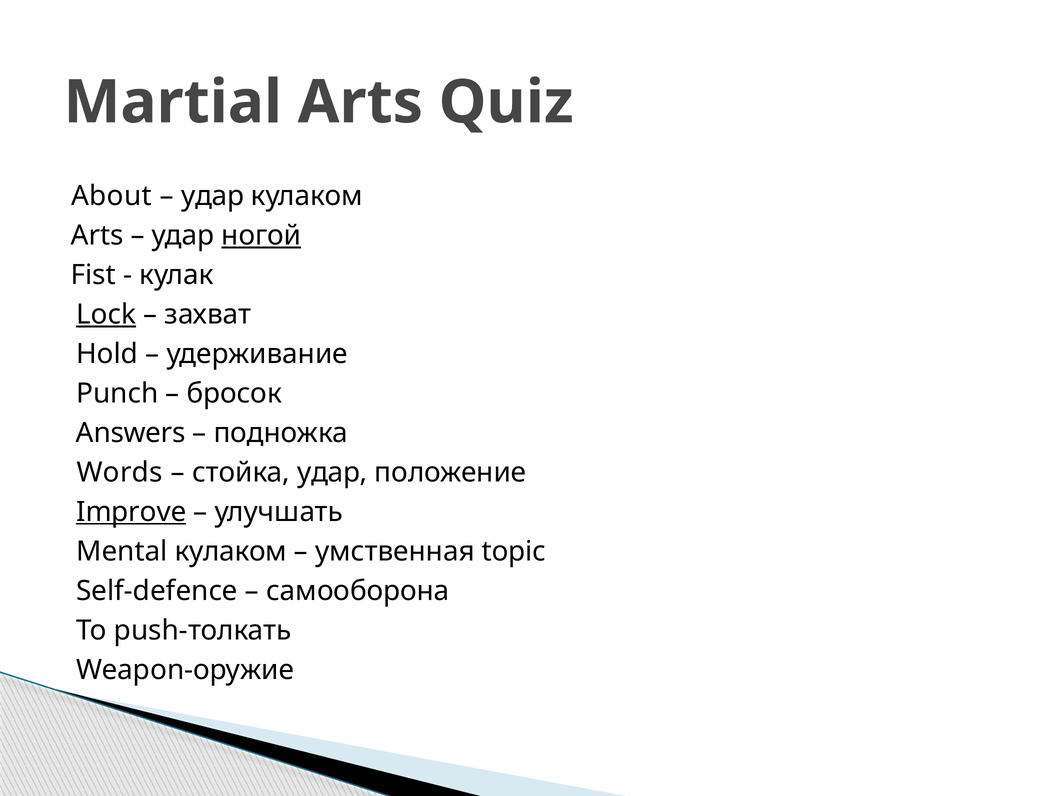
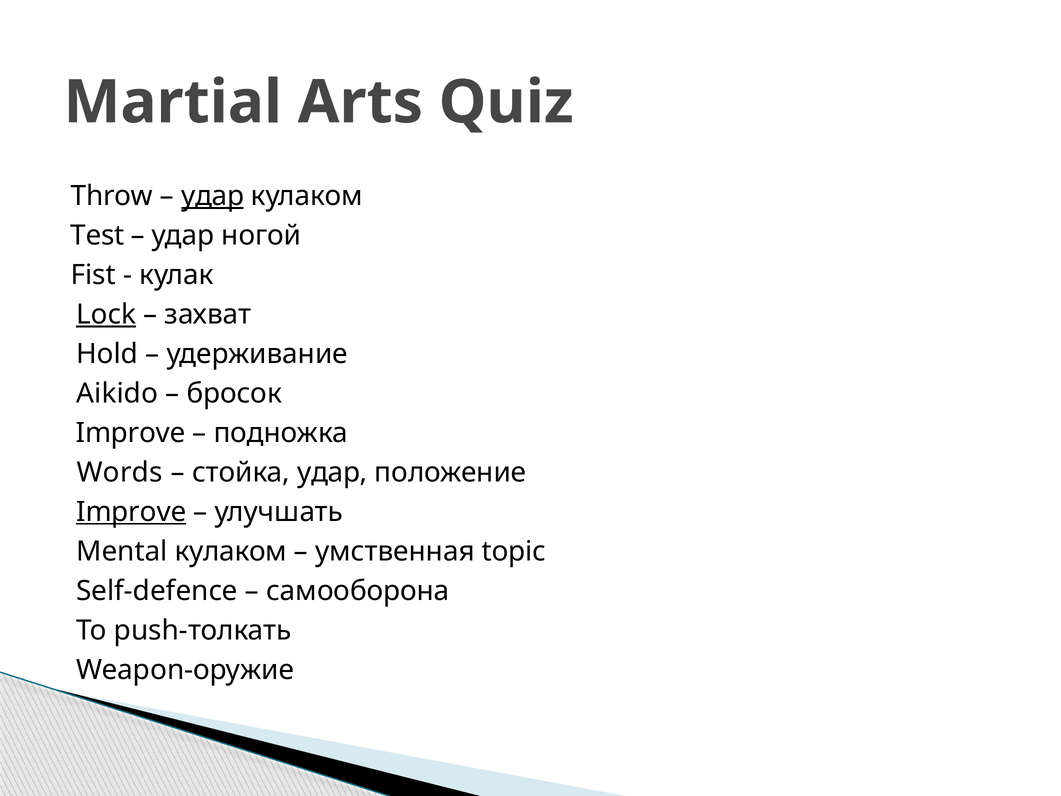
About: About -> Throw (112, 196)
удар underline: none -> present (213, 196)
Arts: Arts -> Test (97, 235)
ногой underline: present -> none (261, 235)
Punch: Punch -> Aikido (117, 393)
Answers: Answers -> Improve (131, 433)
